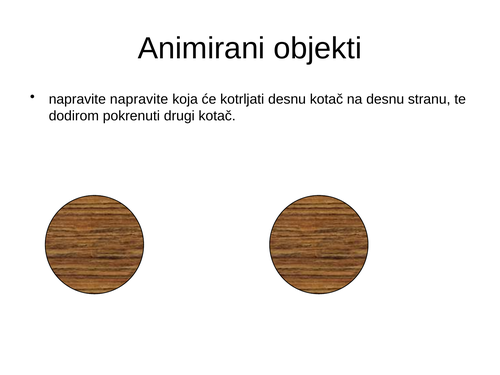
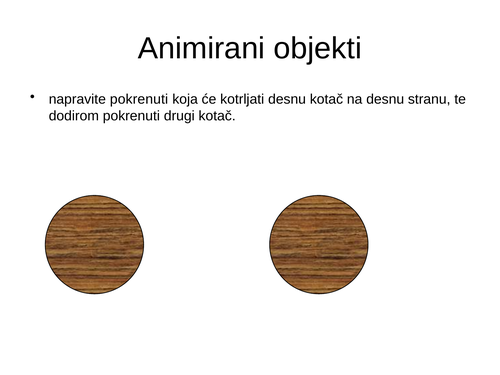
napravite napravite: napravite -> pokrenuti (139, 99)
